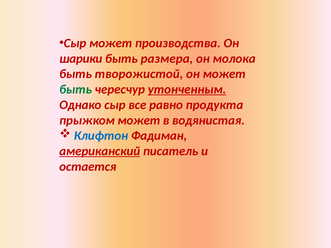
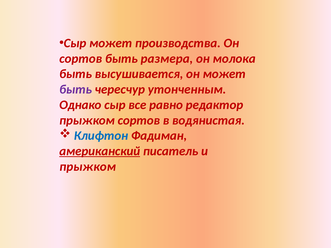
шарики: шарики -> сортов (81, 59)
творожистой: творожистой -> высушивается (139, 74)
быть colour: green -> purple (76, 89)
утонченным underline: present -> none (187, 89)
продукта: продукта -> редактор (214, 105)
прыжком может: может -> сортов (139, 120)
остается: остается -> прыжком (88, 167)
